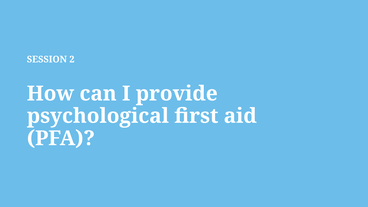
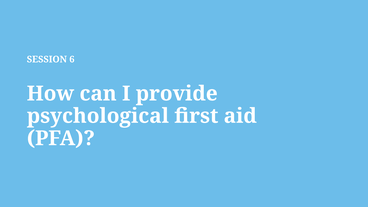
2: 2 -> 6 (72, 59)
